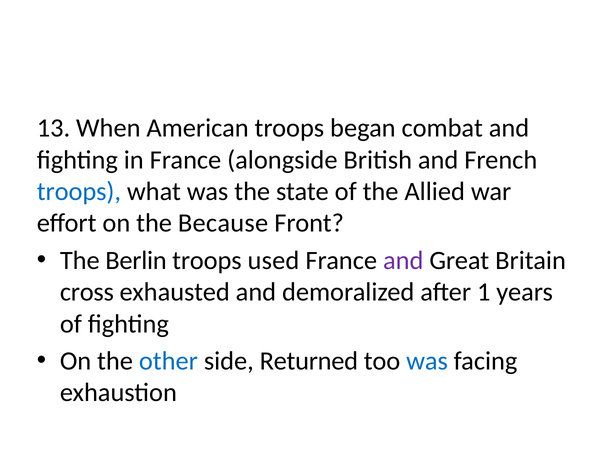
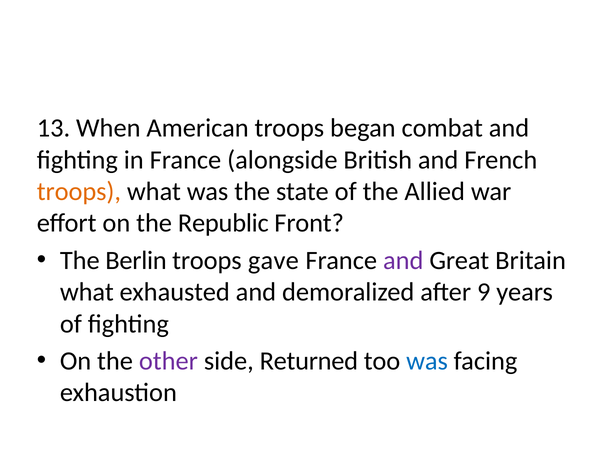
troops colour: blue -> orange (79, 192)
Because: Because -> Republic (223, 223)
used: used -> gave (273, 261)
cross: cross -> what (87, 292)
1: 1 -> 9 (484, 292)
other colour: blue -> purple (168, 361)
